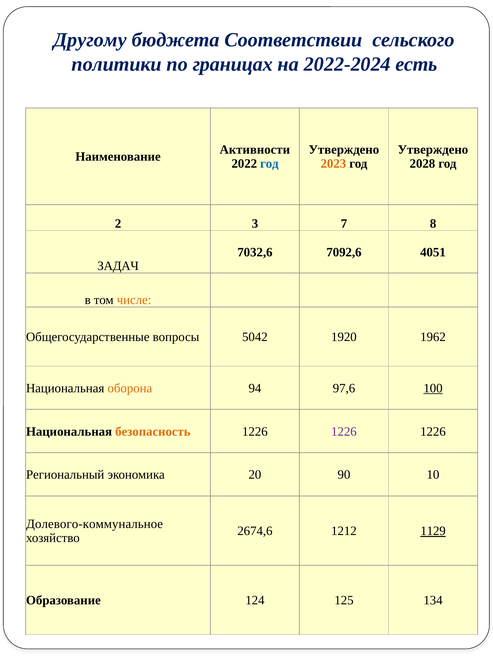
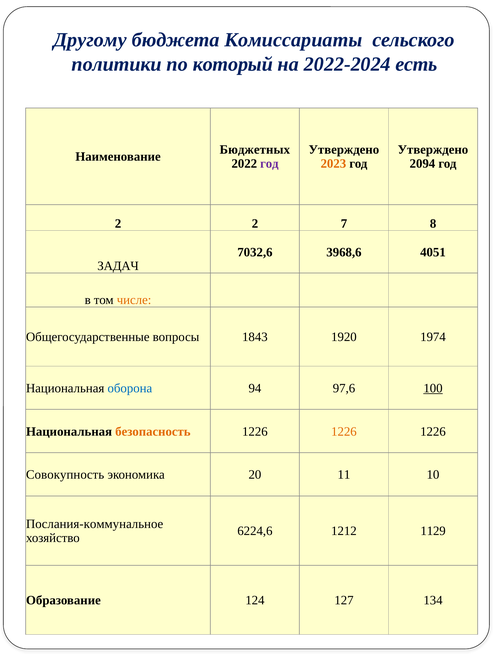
Соответствии: Соответствии -> Комиссариаты (293, 40)
границах: границах -> который (233, 64)
Активности: Активности -> Бюджетных (255, 149)
год colour: blue -> purple (269, 164)
2028: 2028 -> 2094 (422, 164)
2 3: 3 -> 2 (255, 223)
7092,6: 7092,6 -> 3968,6 (344, 252)
5042: 5042 -> 1843 (255, 337)
1962: 1962 -> 1974 (433, 337)
оборона colour: orange -> blue (130, 388)
1226 colour: purple -> orange (344, 431)
Региональный: Региональный -> Совокупность (65, 474)
90: 90 -> 11 (344, 474)
Долевого-коммунальное: Долевого-коммунальное -> Послания-коммунальное (95, 523)
2674,6: 2674,6 -> 6224,6 (255, 530)
1129 underline: present -> none (433, 530)
125: 125 -> 127 (344, 600)
